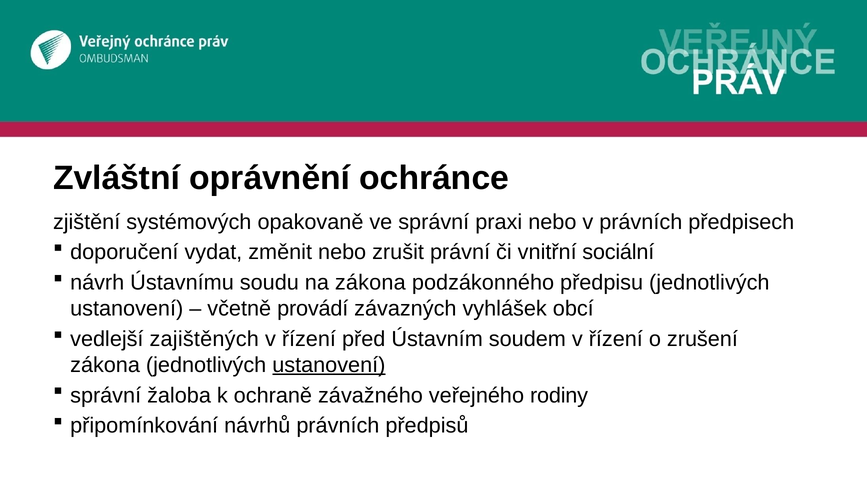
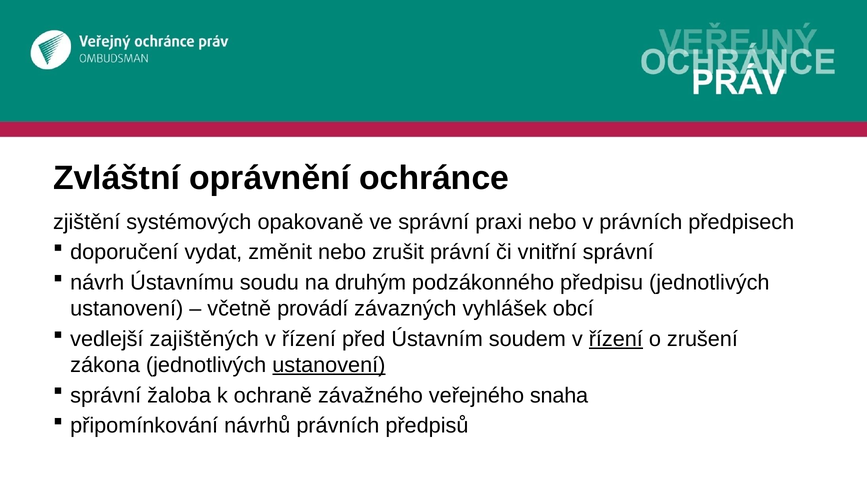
vnitřní sociální: sociální -> správní (618, 252)
na zákona: zákona -> druhým (371, 282)
řízení underline: none -> present (616, 339)
rodiny: rodiny -> snaha (559, 395)
